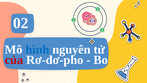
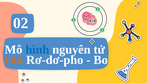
của colour: red -> orange (14, 60)
